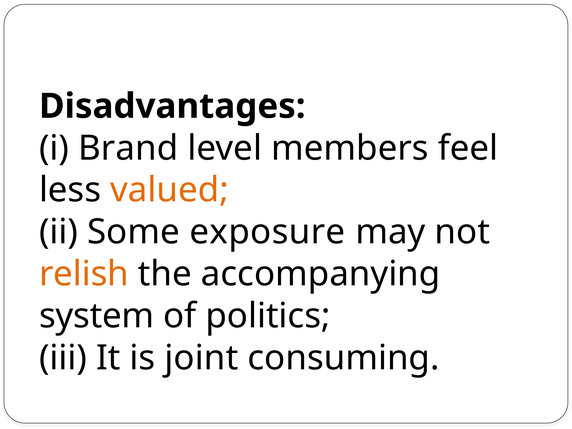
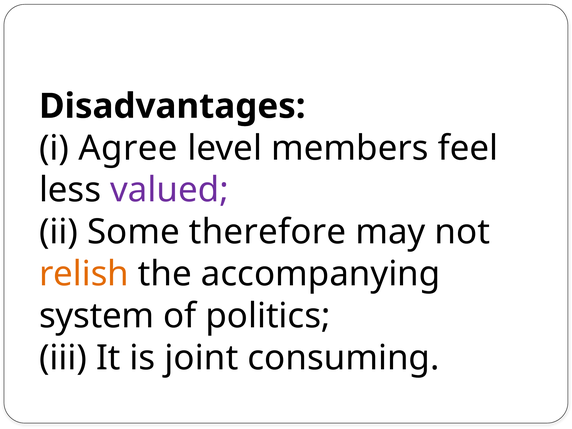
Brand: Brand -> Agree (128, 148)
valued colour: orange -> purple (170, 190)
exposure: exposure -> therefore (268, 232)
